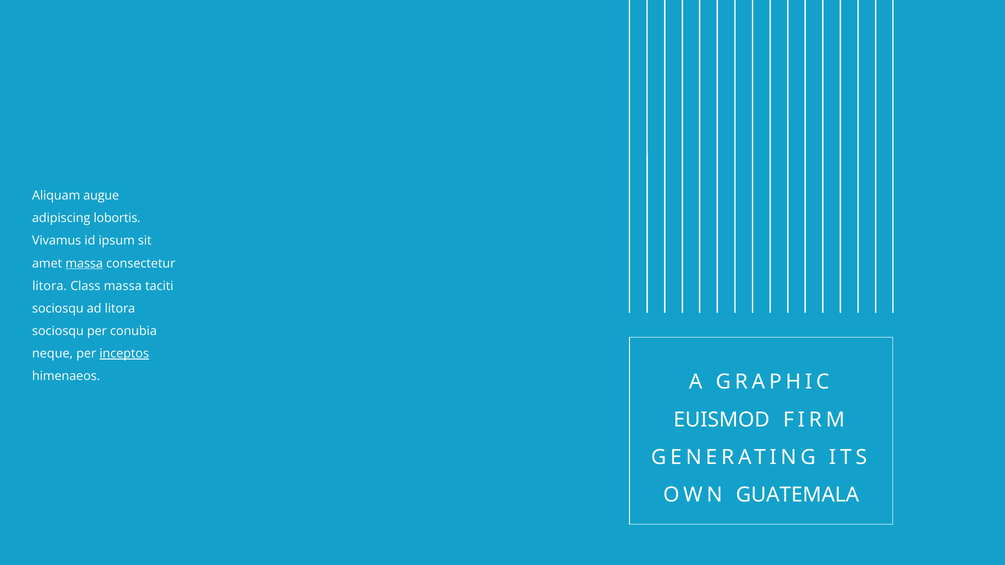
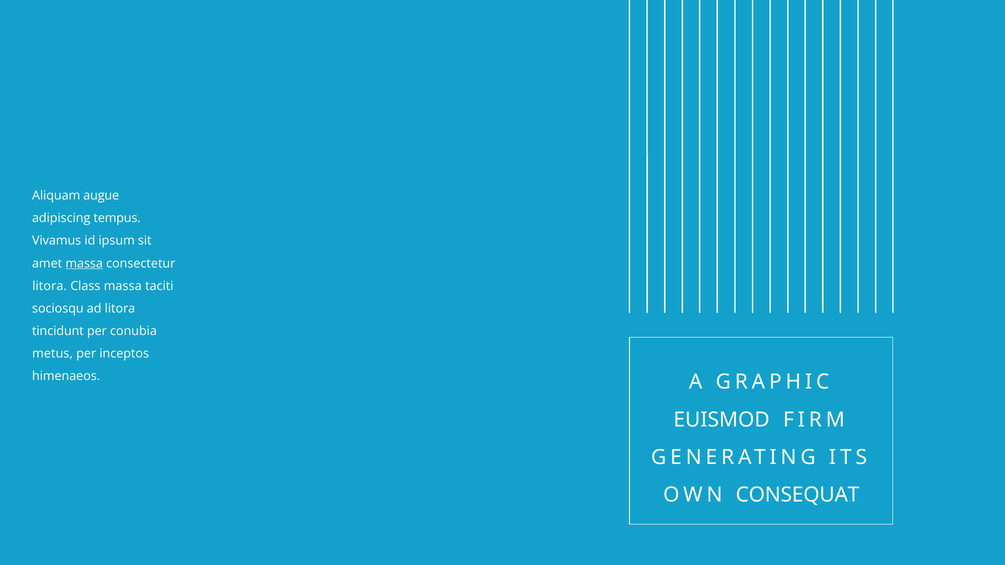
lobortis: lobortis -> tempus (117, 218)
sociosqu: sociosqu -> tincidunt (58, 331)
neque: neque -> metus (52, 354)
inceptos underline: present -> none (124, 354)
GUATEMALA: GUATEMALA -> CONSEQUAT (798, 495)
